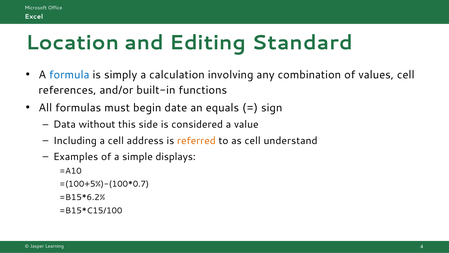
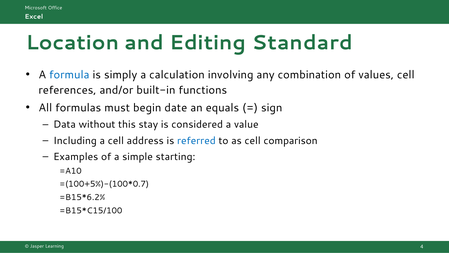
side: side -> stay (148, 124)
referred colour: orange -> blue (196, 140)
understand: understand -> comparison (291, 140)
displays: displays -> starting (176, 157)
